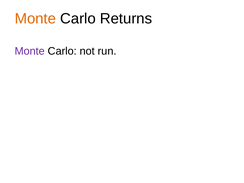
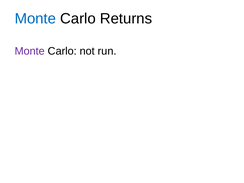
Monte colour: orange -> blue (35, 19)
